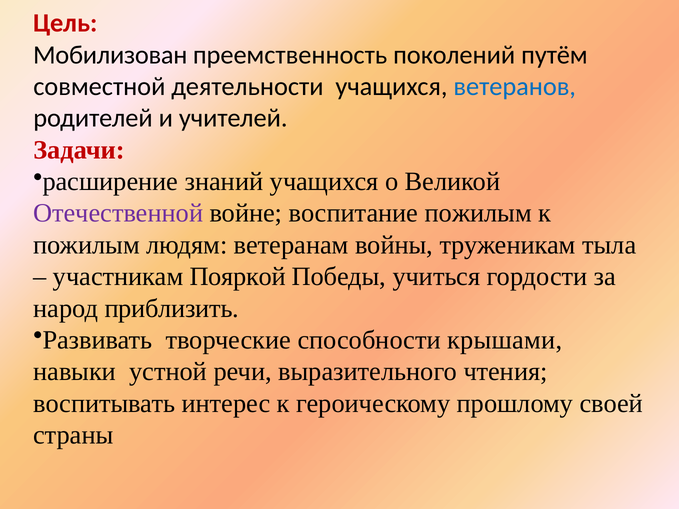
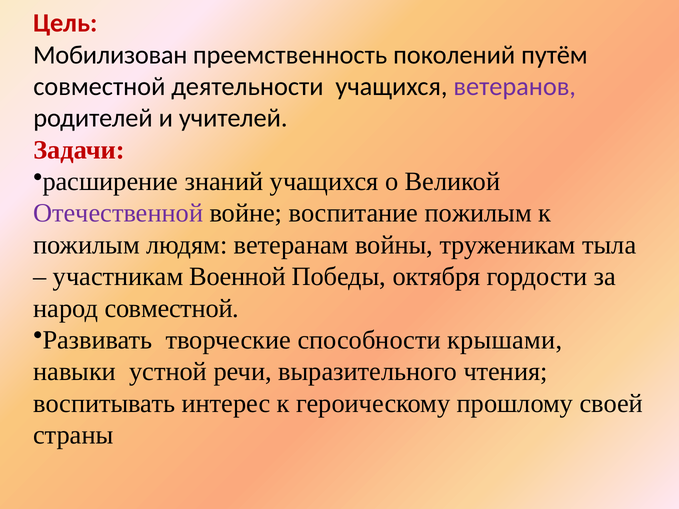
ветеранов colour: blue -> purple (515, 87)
Пояркой: Пояркой -> Военной (238, 277)
учиться: учиться -> октября (436, 277)
народ приблизить: приблизить -> совместной (172, 308)
